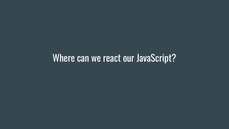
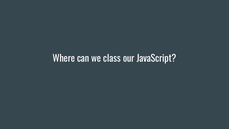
react: react -> class (112, 59)
